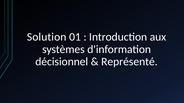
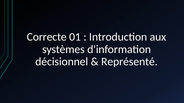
Solution: Solution -> Correcte (47, 37)
